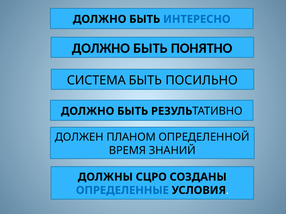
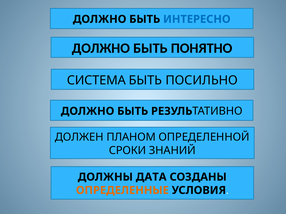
ВРЕМЯ: ВРЕМЯ -> СРОКИ (127, 151)
СЦРО: СЦРО -> ДАТА (151, 177)
ОПРЕДЕЛЕННЫЕ colour: blue -> orange (122, 191)
